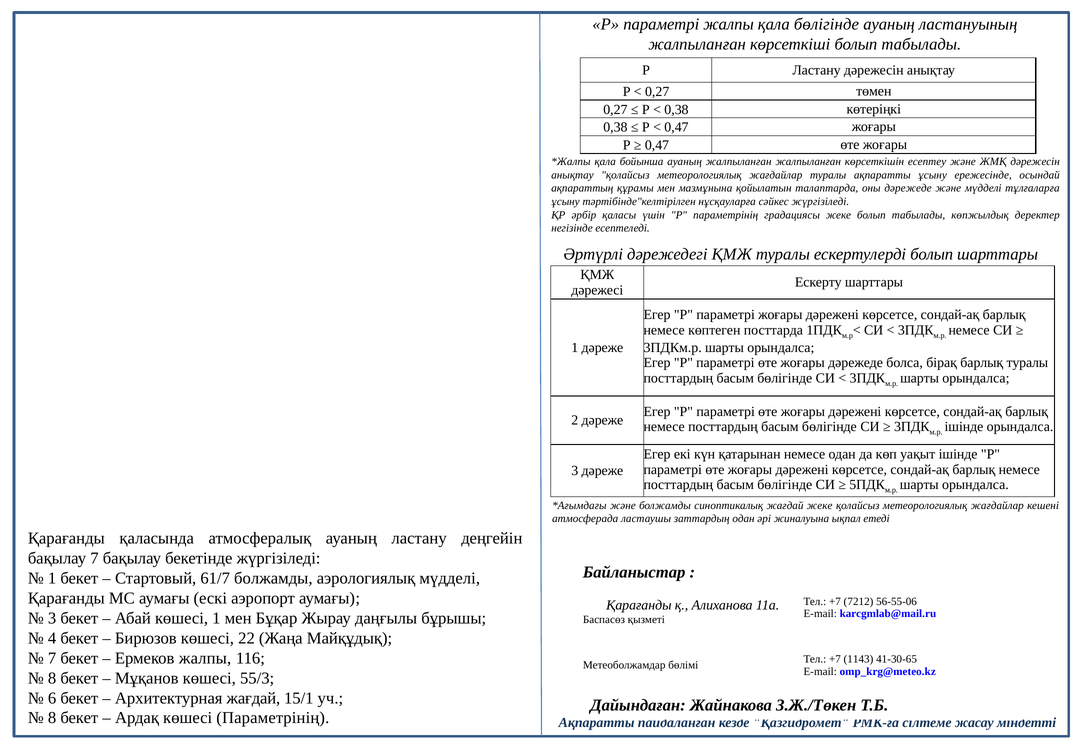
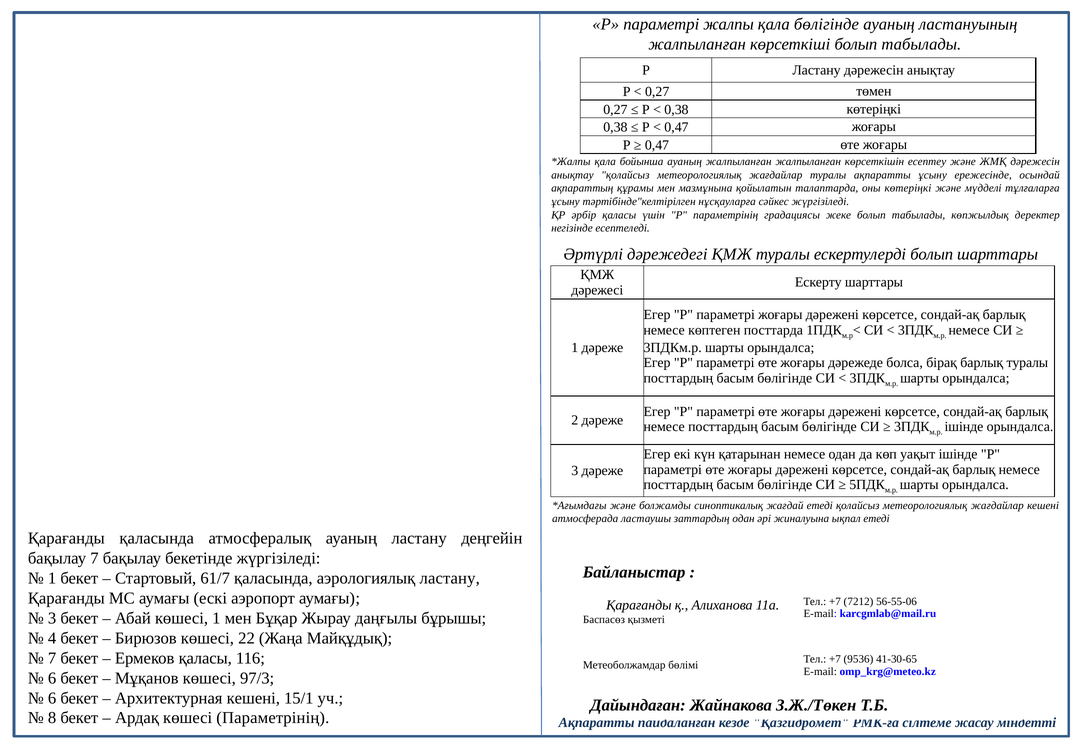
оны дәрежеде: дәрежеде -> көтеріңкі (908, 188)
жағдай жеке: жеке -> етеді (820, 506)
61/7 болжамды: болжамды -> қаласында (273, 579)
аэрологиялық мүдделі: мүдделі -> ластану (450, 579)
Ермеков жалпы: жалпы -> қаласы (205, 659)
1143: 1143 -> 9536 (858, 660)
8: 8 -> 6 (52, 679)
55/3: 55/3 -> 97/3 (257, 679)
Архитектурная жағдай: жағдай -> кешені (253, 699)
